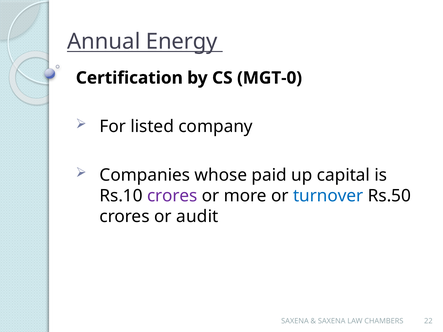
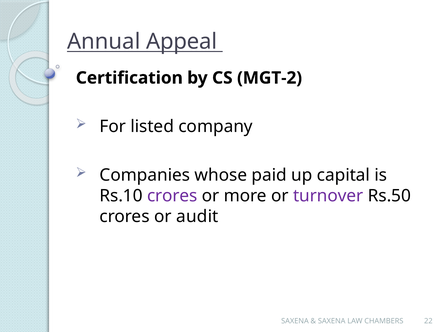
Energy: Energy -> Appeal (182, 41)
MGT-0: MGT-0 -> MGT-2 (270, 78)
turnover colour: blue -> purple (328, 196)
